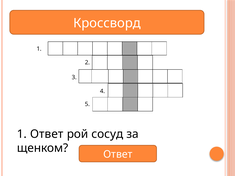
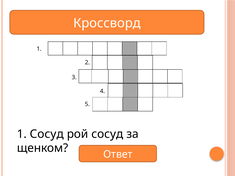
1 Ответ: Ответ -> Сосуд (47, 134)
